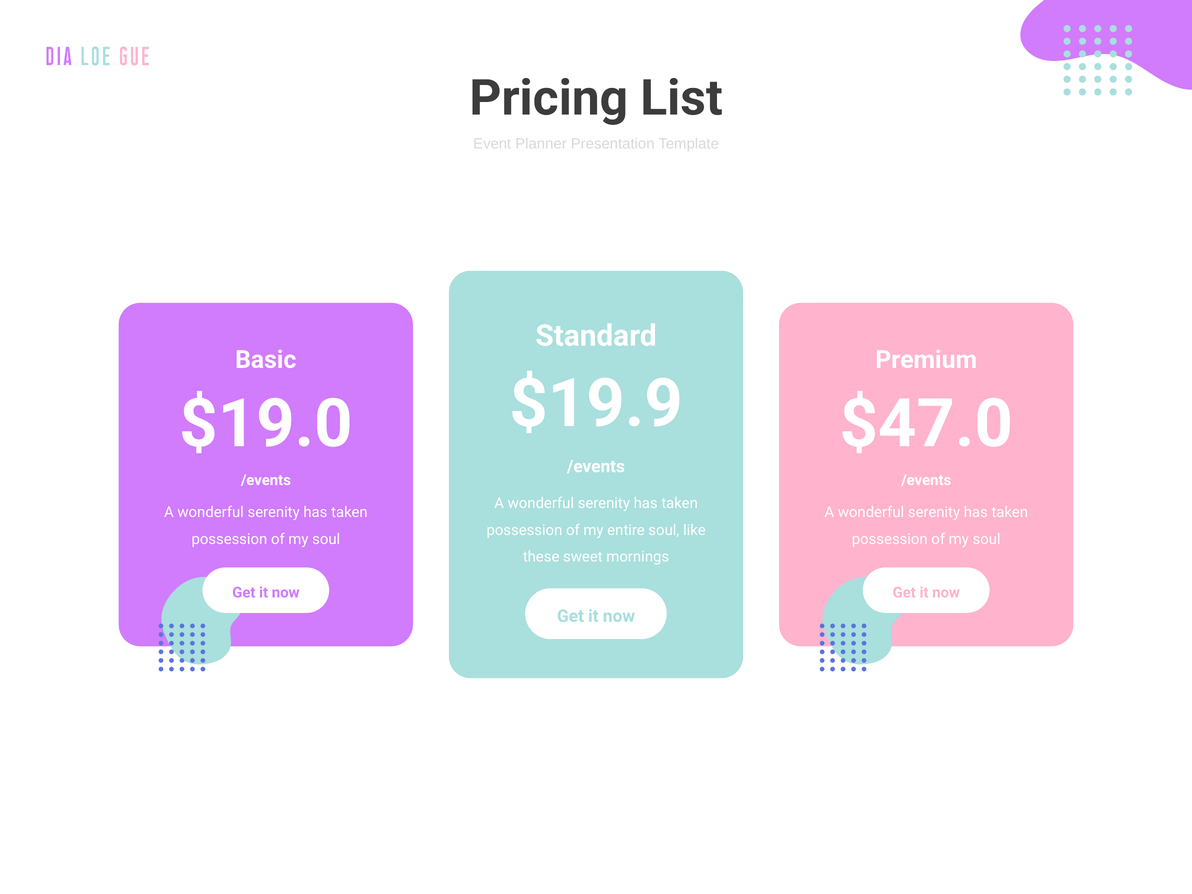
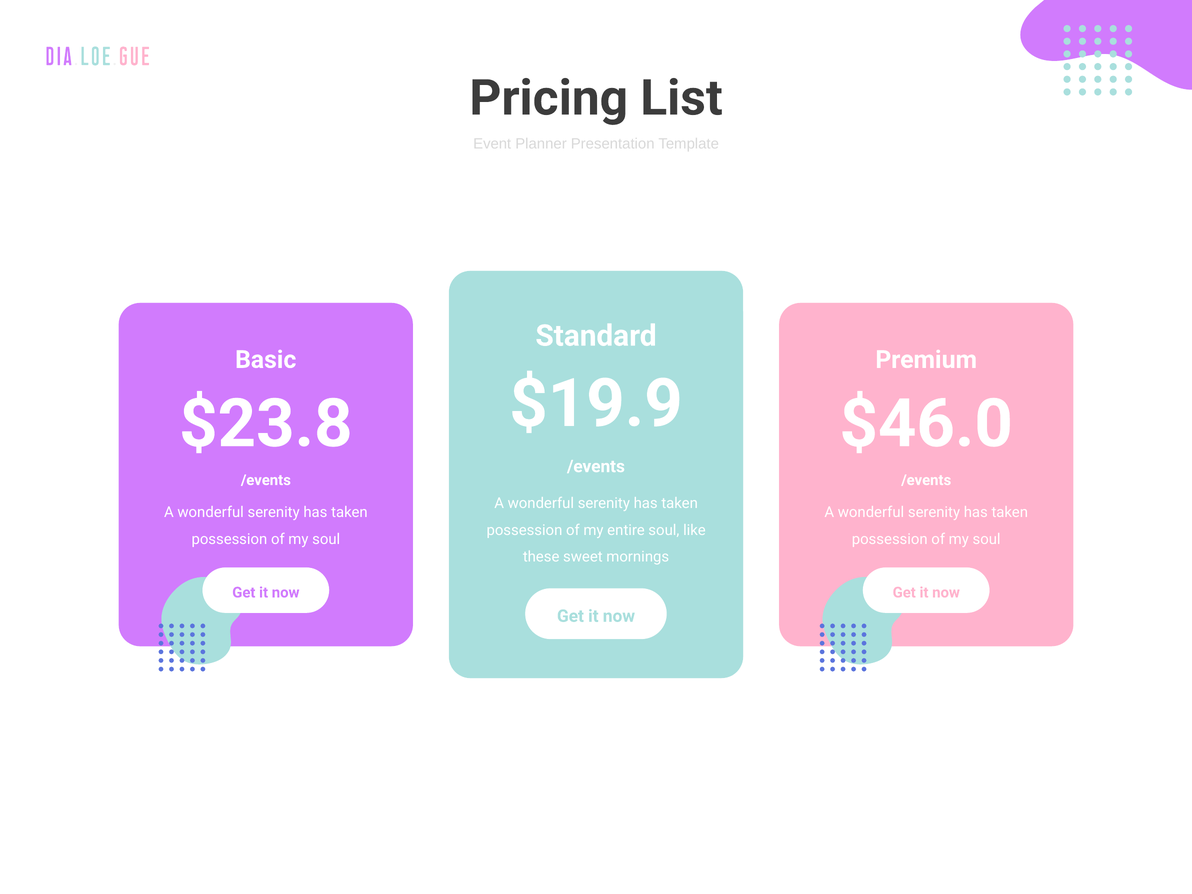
$19.0: $19.0 -> $23.8 (266, 424)
$47.0: $47.0 -> $46.0 (926, 424)
